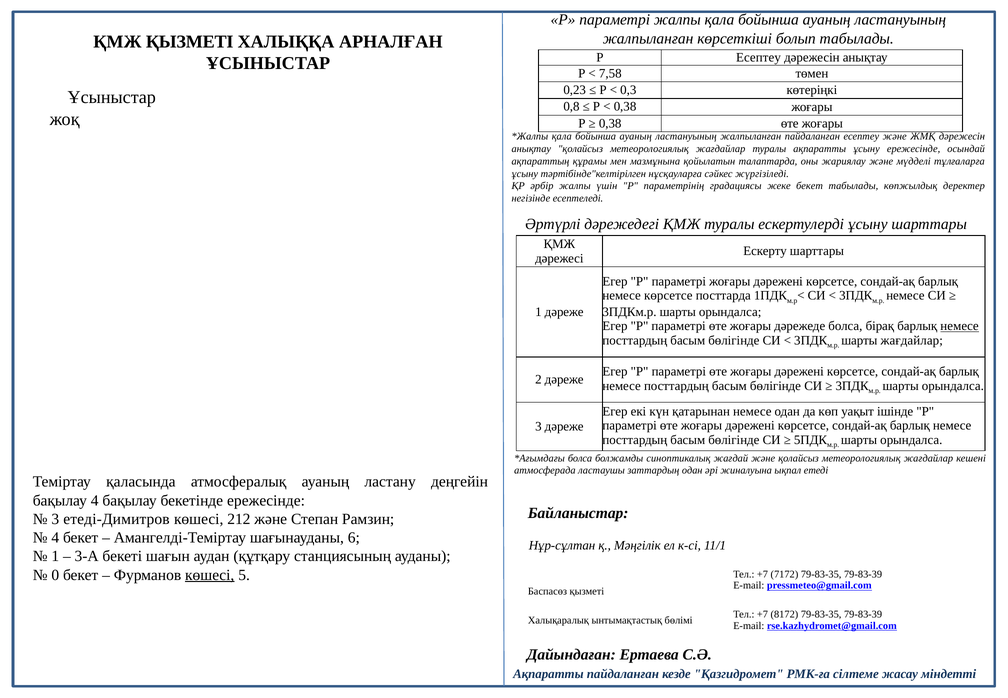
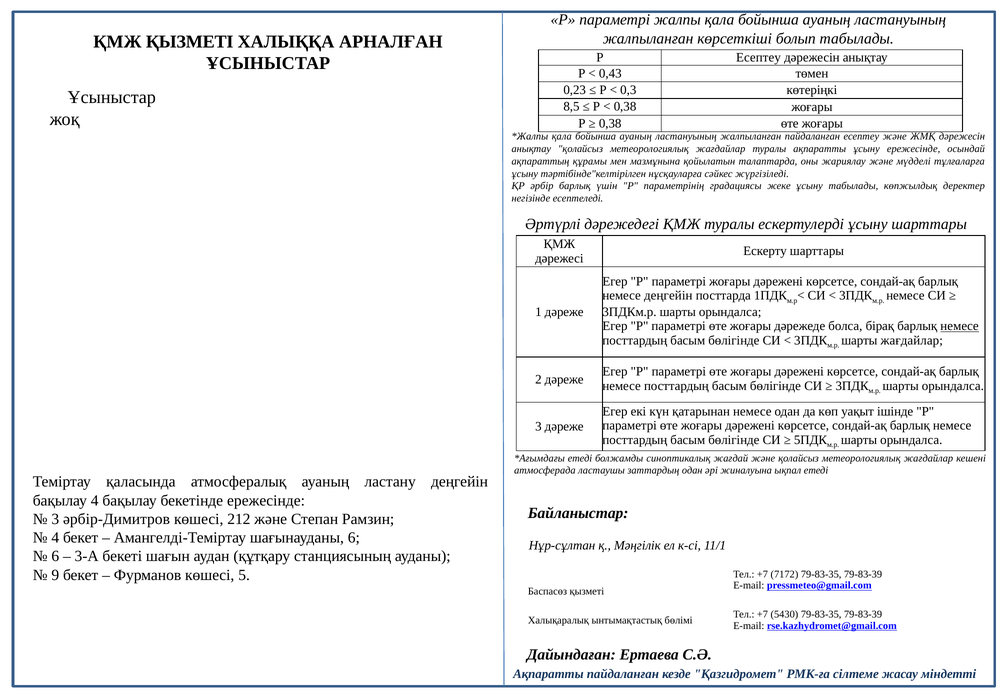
7,58: 7,58 -> 0,43 (610, 73)
0,8: 0,8 -> 8,5 (571, 107)
әрбір жалпы: жалпы -> барлық (575, 186)
жеке бекет: бекет -> ұсыну (809, 186)
немесе көрсетсе: көрсетсе -> деңгейін (668, 295)
болса: болса -> етеді (580, 458)
етеді-Димитров: етеді-Димитров -> әрбір-Димитров (116, 519)
1: 1 -> 6 (55, 556)
0: 0 -> 9 (55, 575)
көшесі underline: present -> none (210, 575)
8172: 8172 -> 5430 (784, 614)
